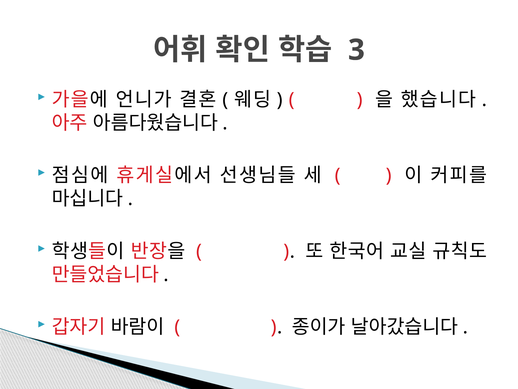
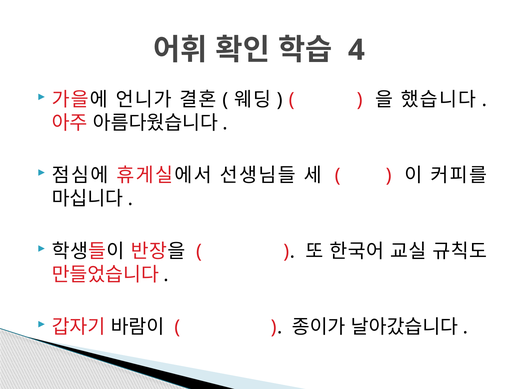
3: 3 -> 4 (356, 50)
